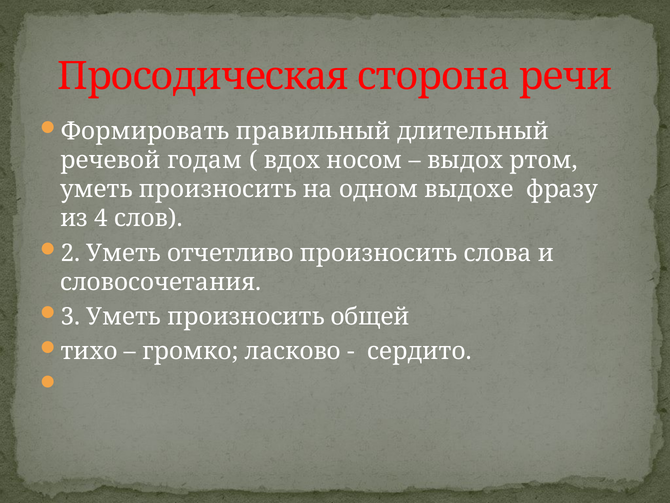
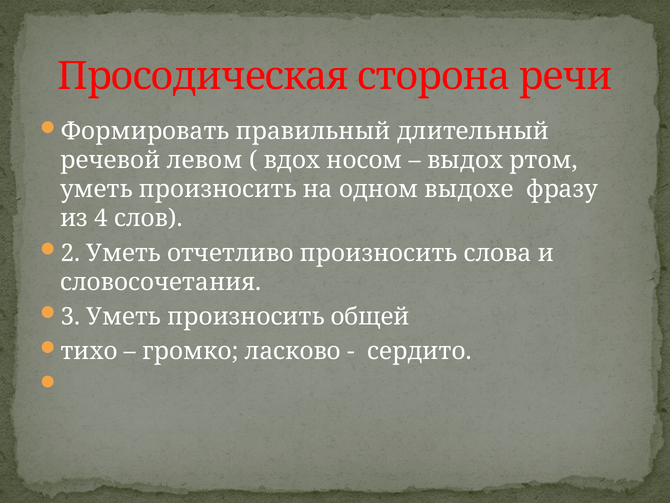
годам: годам -> левом (205, 160)
